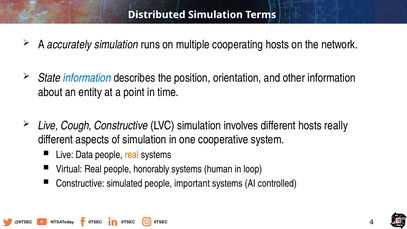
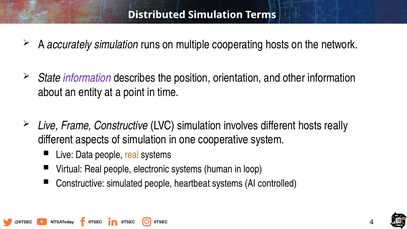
information colour: blue -> purple (87, 78)
Cough: Cough -> Frame (76, 125)
honorably: honorably -> electronic (151, 169)
important: important -> heartbeat (192, 183)
